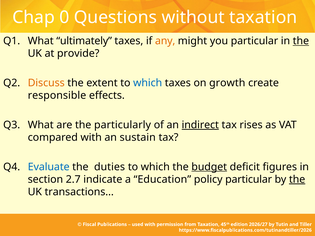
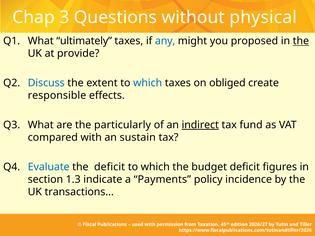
0: 0 -> 3 (64, 17)
without taxation: taxation -> physical (263, 17)
any colour: orange -> blue (165, 41)
you particular: particular -> proposed (254, 41)
Discuss colour: orange -> blue (46, 83)
growth: growth -> obliged (227, 83)
rises: rises -> fund (251, 125)
the duties: duties -> deficit (110, 167)
budget underline: present -> none (209, 167)
2.7: 2.7 -> 1.3 (73, 180)
Education: Education -> Payments (162, 180)
policy particular: particular -> incidence (249, 180)
the underline: present -> none (297, 180)
